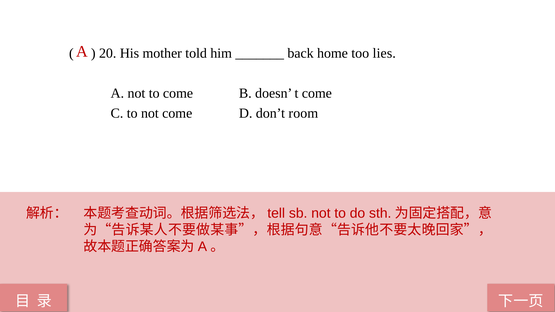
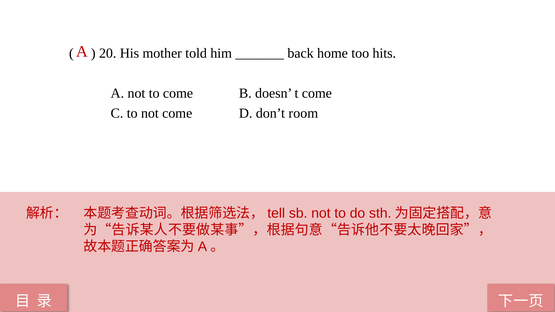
lies: lies -> hits (384, 53)
